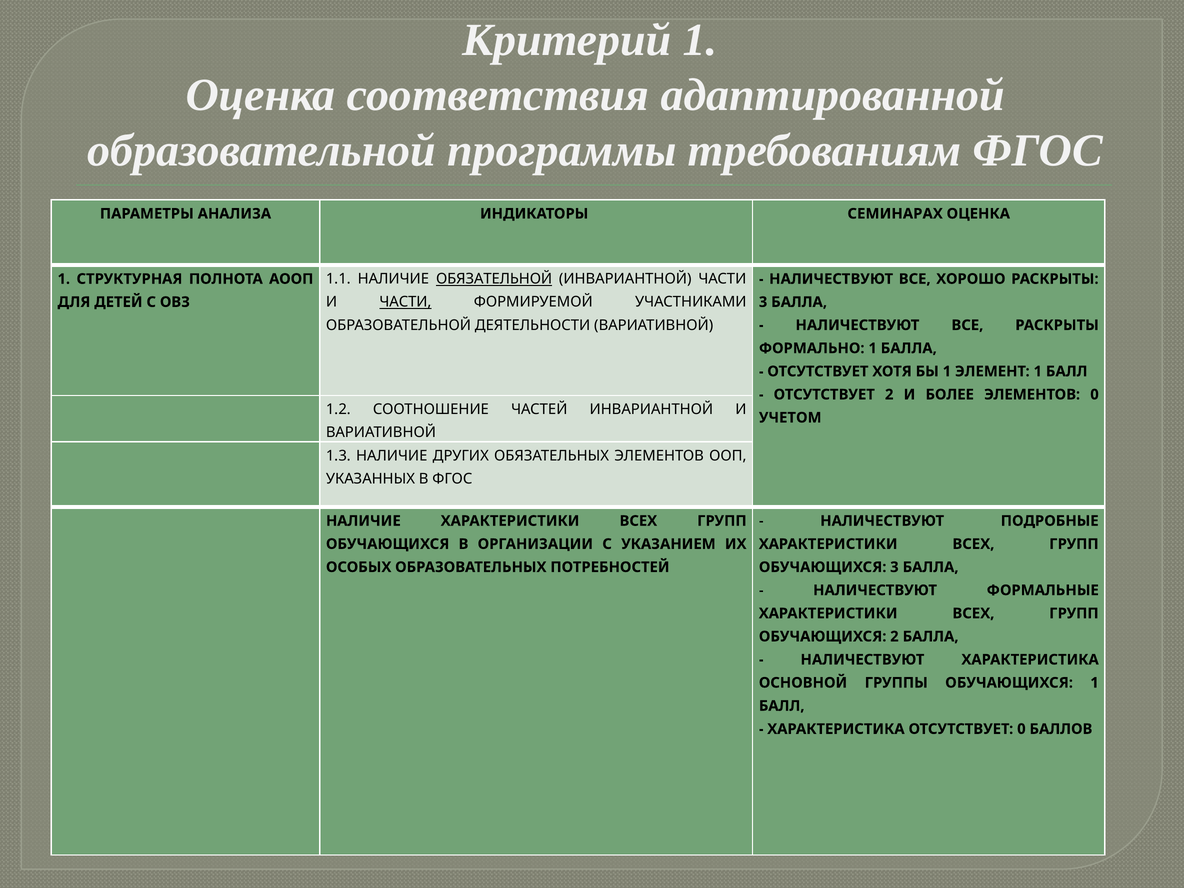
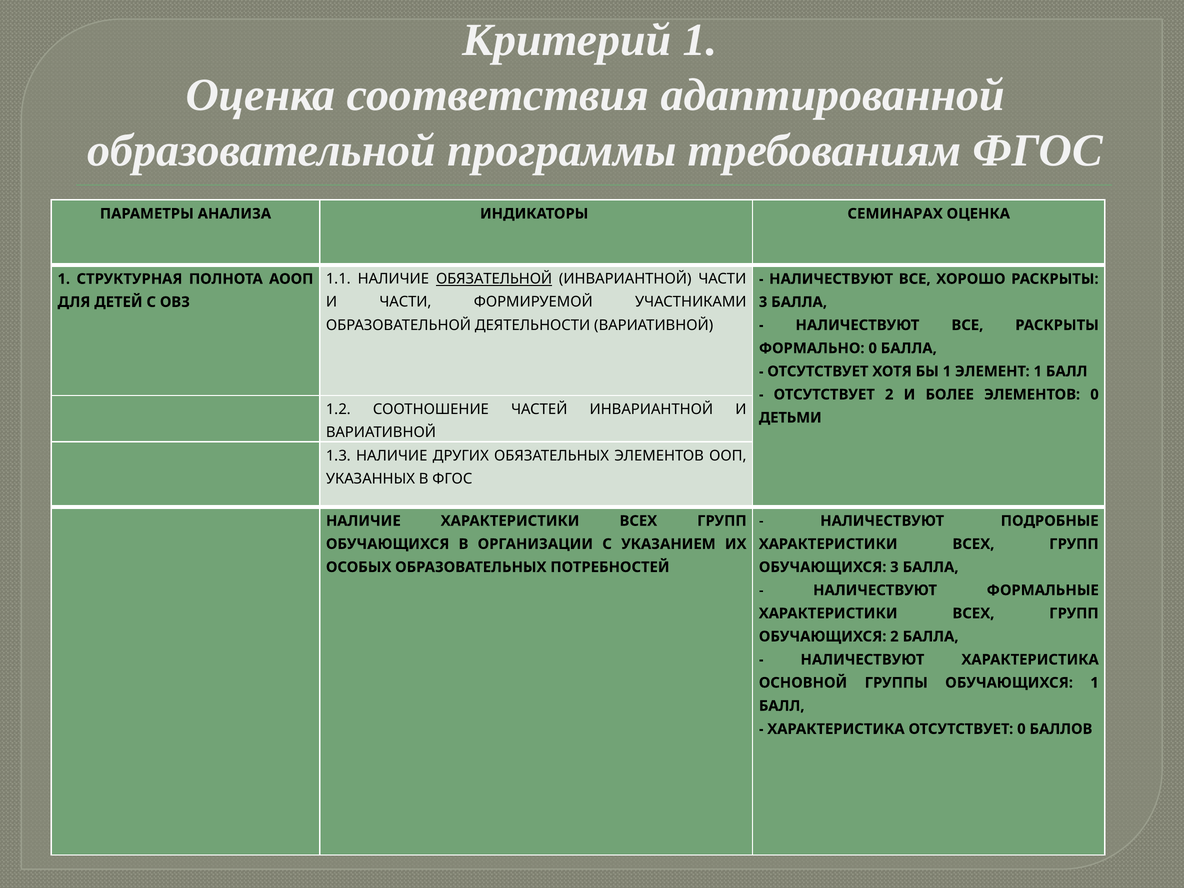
ЧАСТИ underline: present -> none (405, 302)
ФОРМАЛЬНО 1: 1 -> 0 (873, 348)
УЧЕТОМ: УЧЕТОМ -> ДЕТЬМИ (790, 418)
